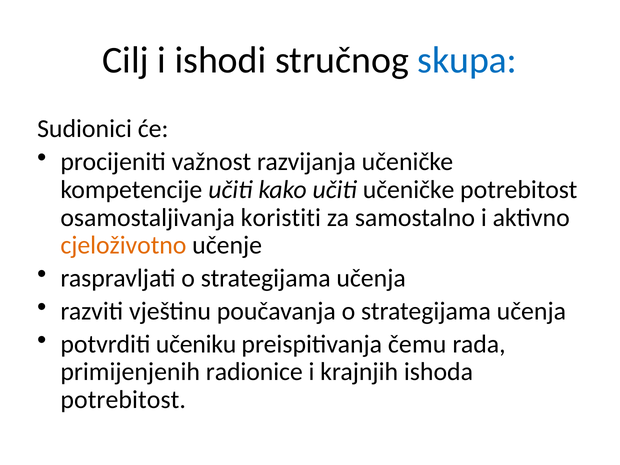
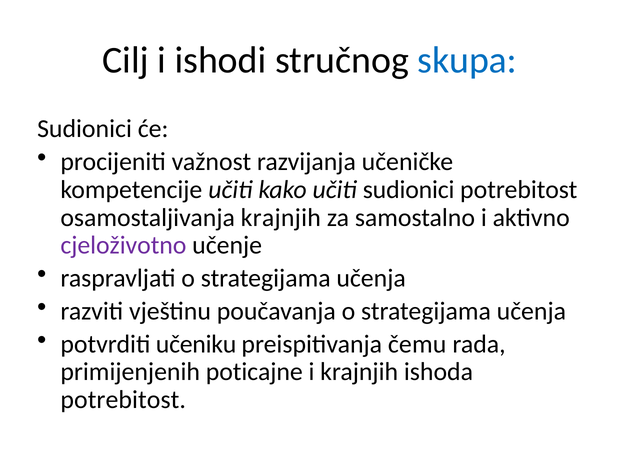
učiti učeničke: učeničke -> sudionici (409, 190)
osamostaljivanja koristiti: koristiti -> krajnjih (281, 218)
cjeloživotno colour: orange -> purple (123, 245)
radionice: radionice -> poticajne (254, 372)
